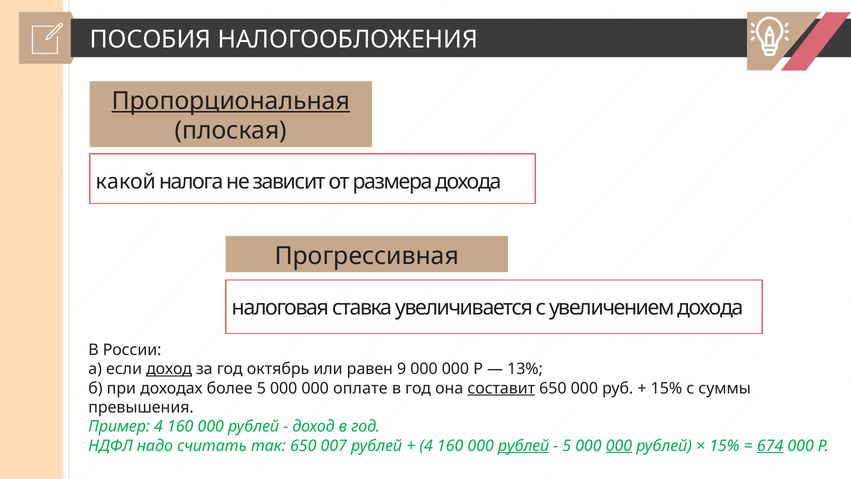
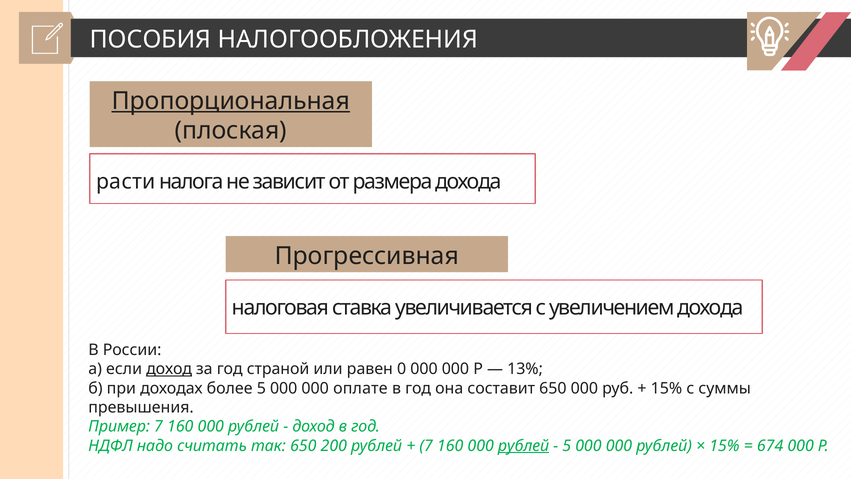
какой: какой -> расти (126, 181)
октябрь: октябрь -> страной (278, 369)
9: 9 -> 0 (402, 369)
составит underline: present -> none (501, 388)
Пример 4: 4 -> 7 (159, 426)
007: 007 -> 200 (334, 446)
4: 4 -> 7 (426, 446)
000 underline: present -> none (619, 446)
674 underline: present -> none (770, 446)
